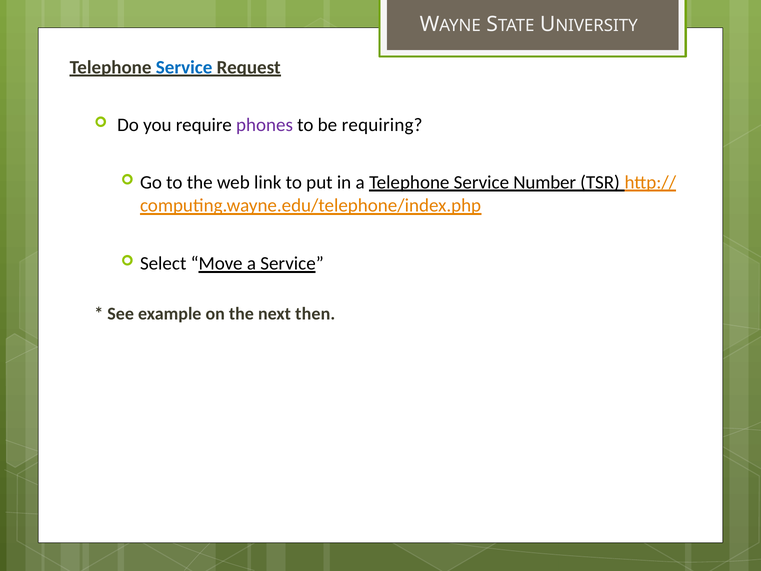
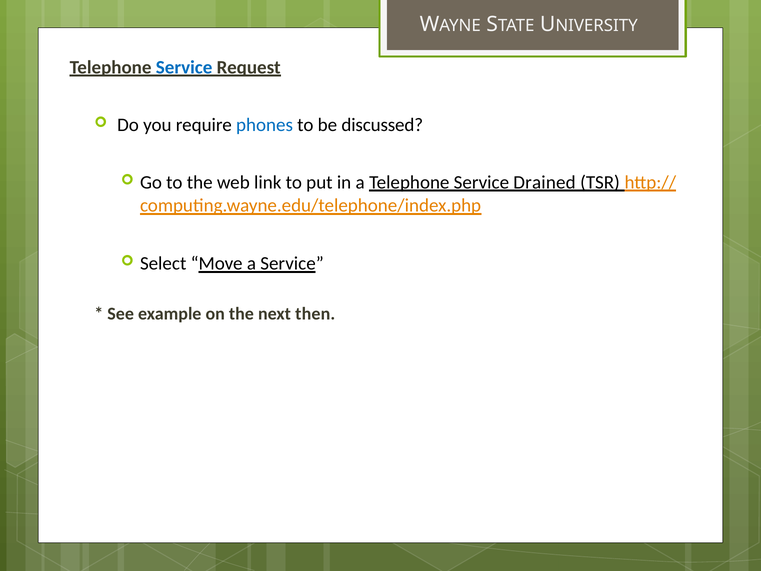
phones colour: purple -> blue (265, 125)
requiring: requiring -> discussed (382, 125)
Number: Number -> Drained (545, 182)
